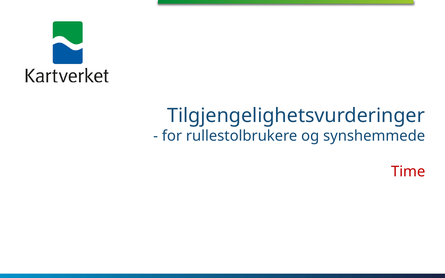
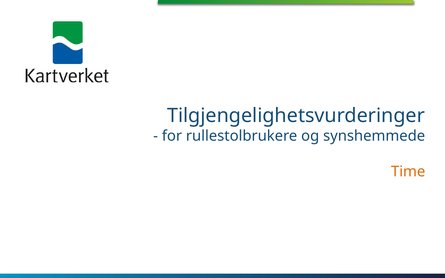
Time colour: red -> orange (408, 172)
